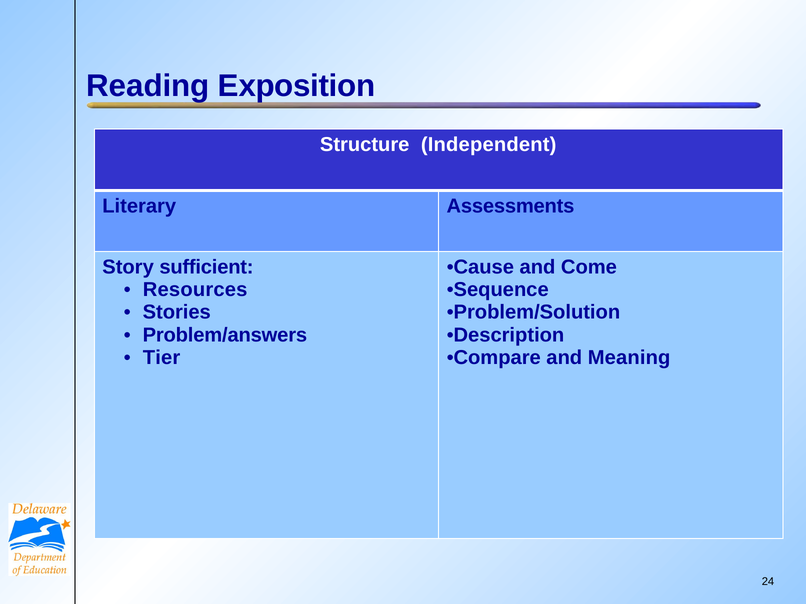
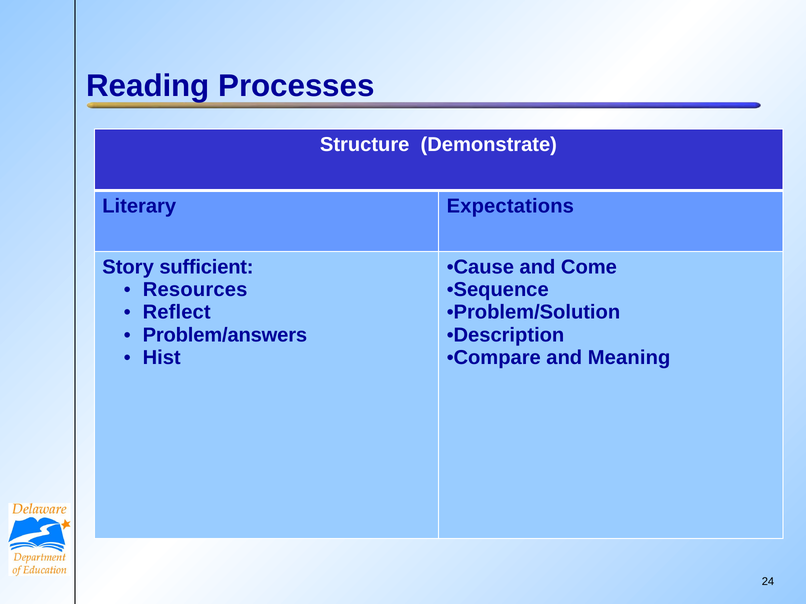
Exposition: Exposition -> Processes (296, 86)
Independent: Independent -> Demonstrate (489, 145)
Assessments: Assessments -> Expectations (510, 206)
Stories: Stories -> Reflect (177, 313)
Tier: Tier -> Hist (162, 358)
